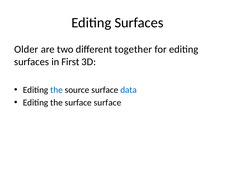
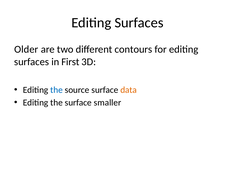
together: together -> contours (133, 49)
data colour: blue -> orange (129, 90)
surface surface: surface -> smaller (108, 103)
